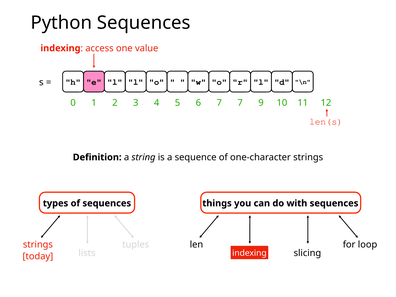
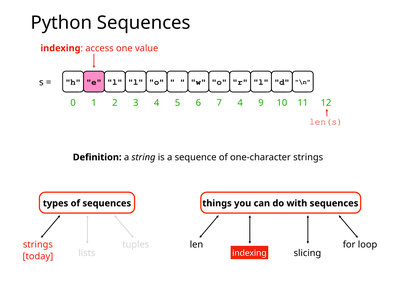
7 7: 7 -> 4 (240, 103)
